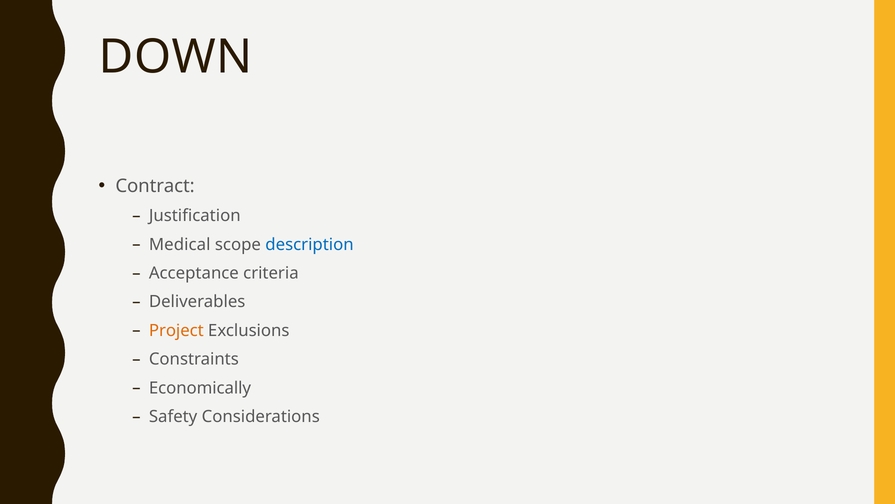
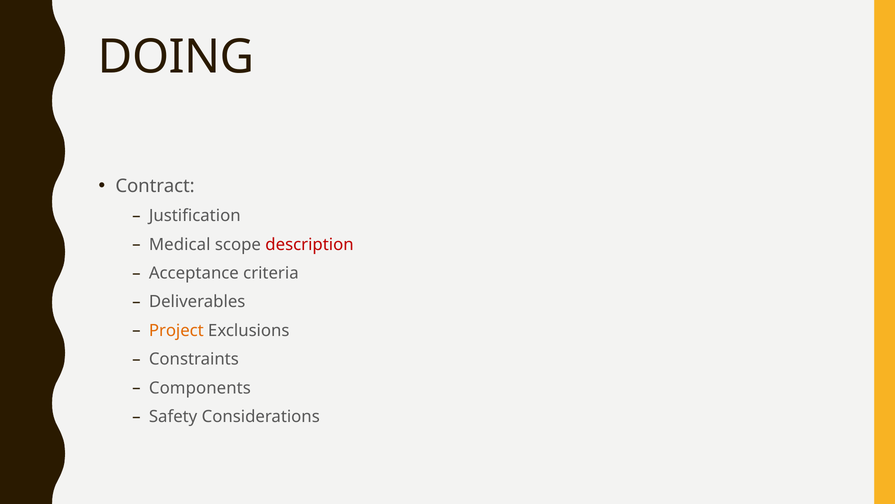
DOWN: DOWN -> DOING (176, 57)
description colour: blue -> red (310, 244)
Economically: Economically -> Components (200, 388)
